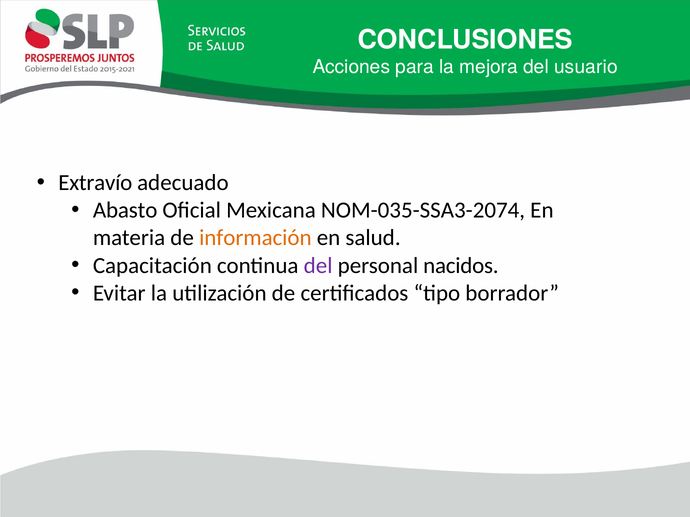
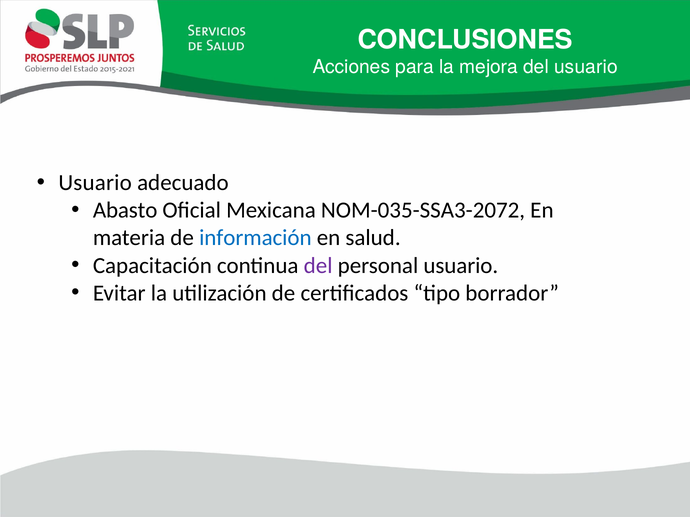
Extravío: Extravío -> Usuario (95, 183)
NOM-035-SSA3-2074: NOM-035-SSA3-2074 -> NOM-035-SSA3-2072 (423, 211)
información colour: orange -> blue (255, 238)
personal nacidos: nacidos -> usuario (461, 266)
